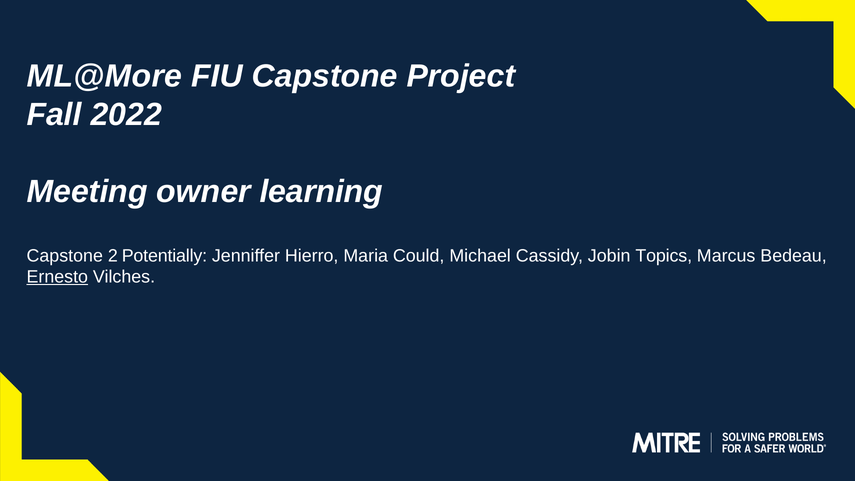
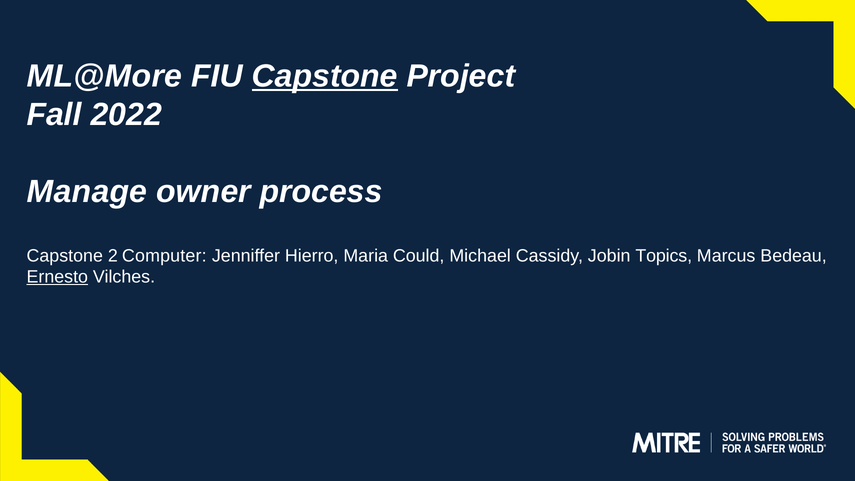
Capstone underline: none -> present (325, 76)
Meeting: Meeting -> Manage (87, 192)
learning: learning -> process (321, 192)
Potentially: Potentially -> Computer (164, 256)
